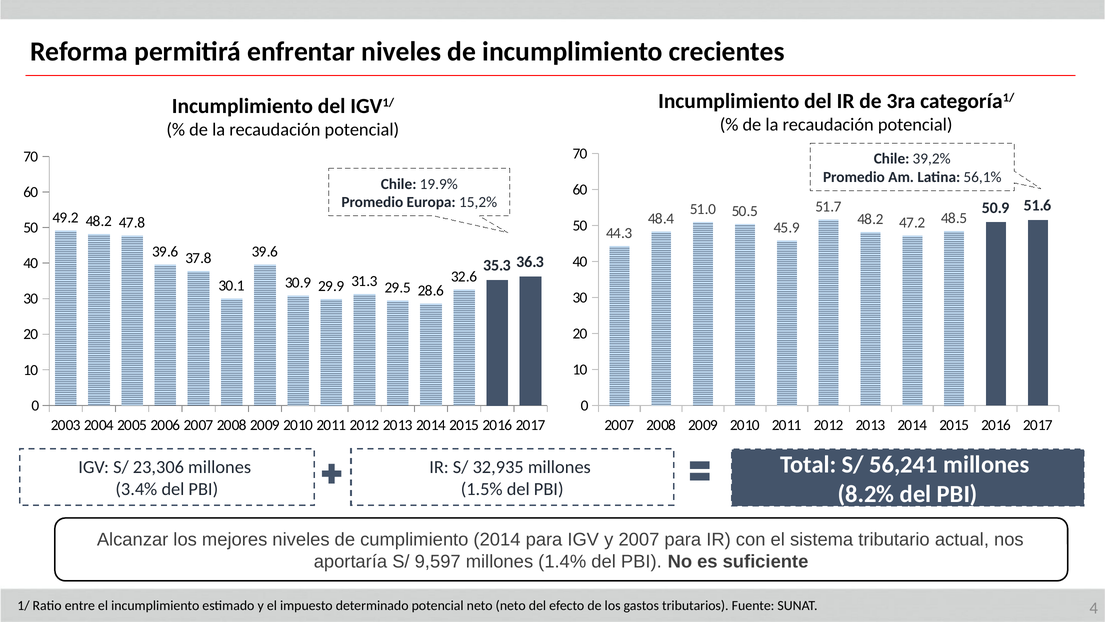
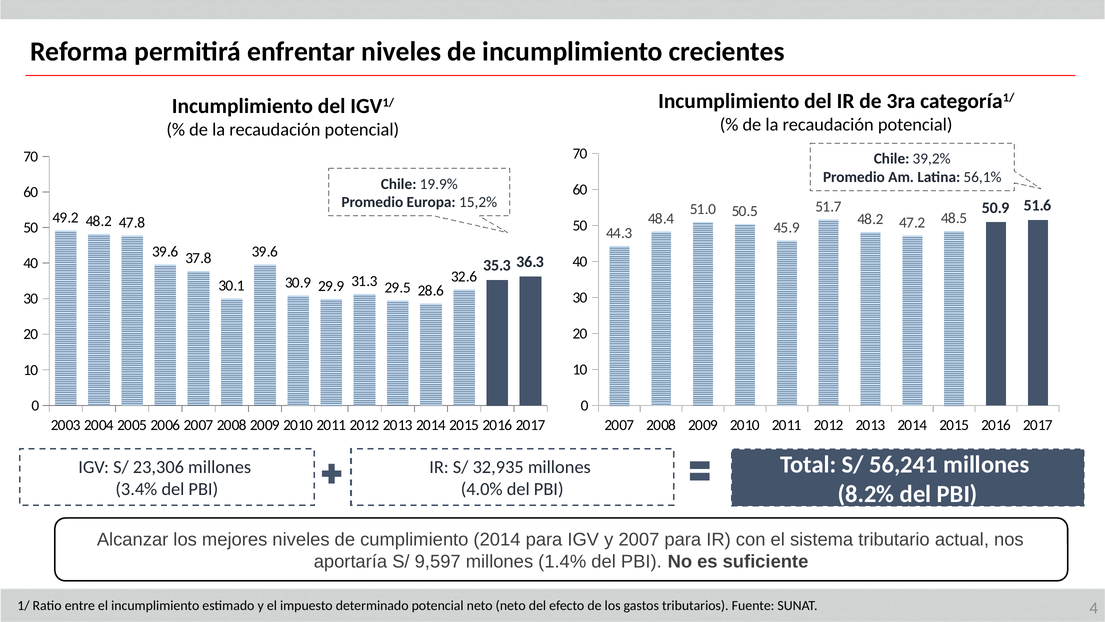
1.5%: 1.5% -> 4.0% (482, 489)
